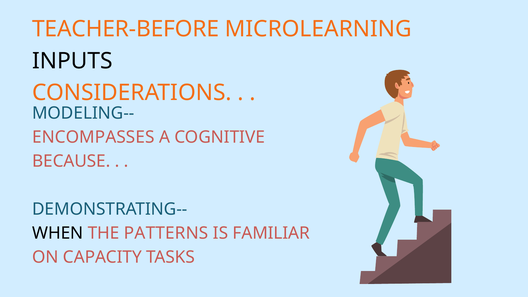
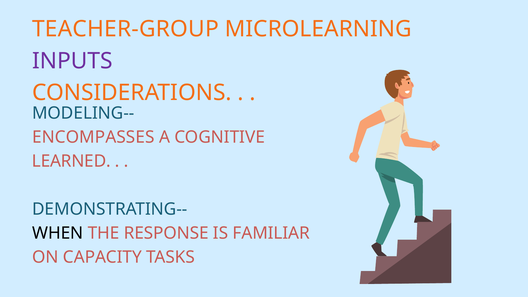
TEACHER-BEFORE: TEACHER-BEFORE -> TEACHER-GROUP (125, 29)
INPUTS colour: black -> purple (72, 61)
BECAUSE: BECAUSE -> LEARNED (71, 161)
PATTERNS: PATTERNS -> RESPONSE (166, 233)
